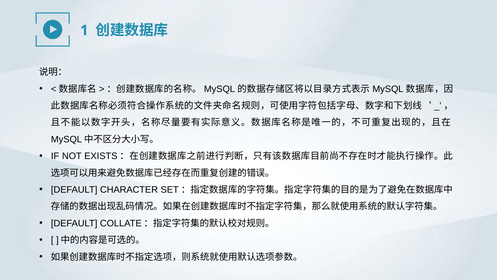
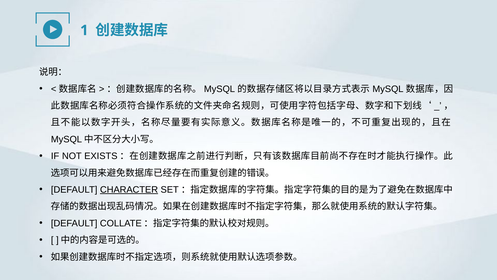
CHARACTER underline: none -> present (129, 189)
